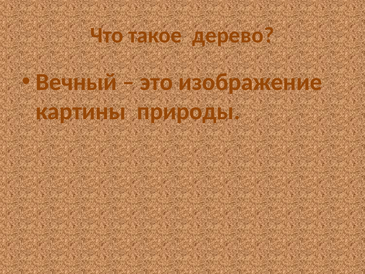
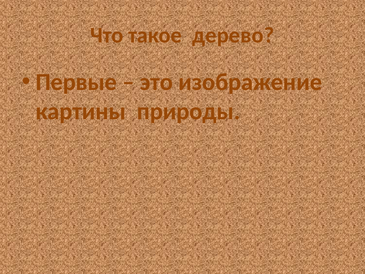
Вечный: Вечный -> Первые (76, 82)
